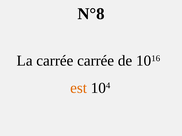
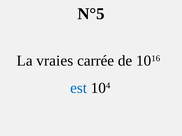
N°8: N°8 -> N°5 (91, 14)
La carrée: carrée -> vraies (55, 61)
est colour: orange -> blue (79, 88)
